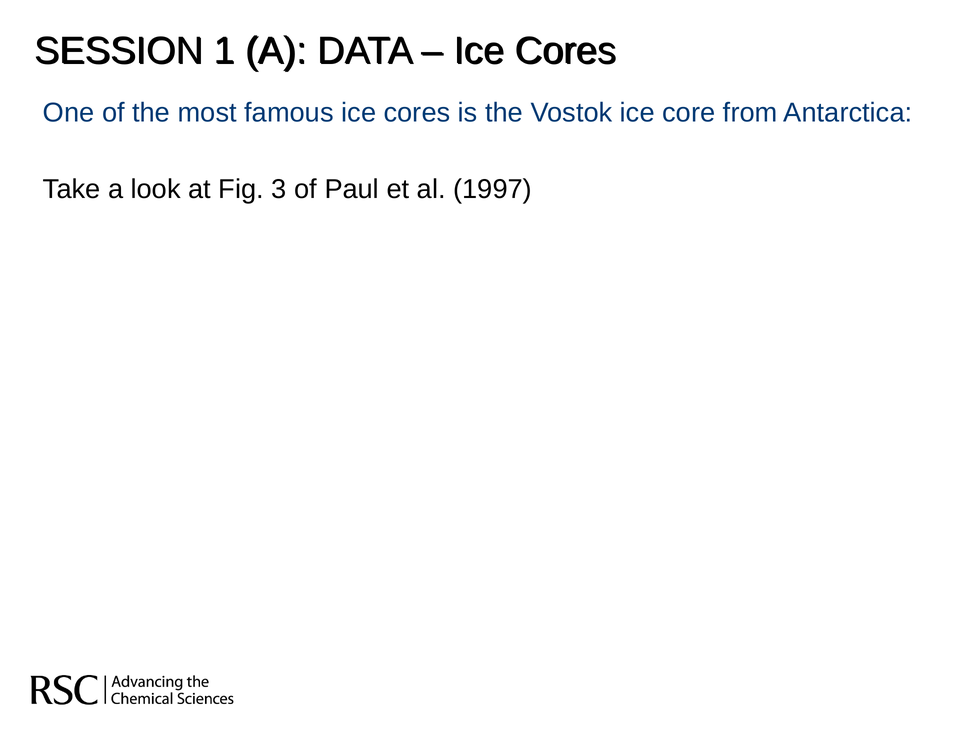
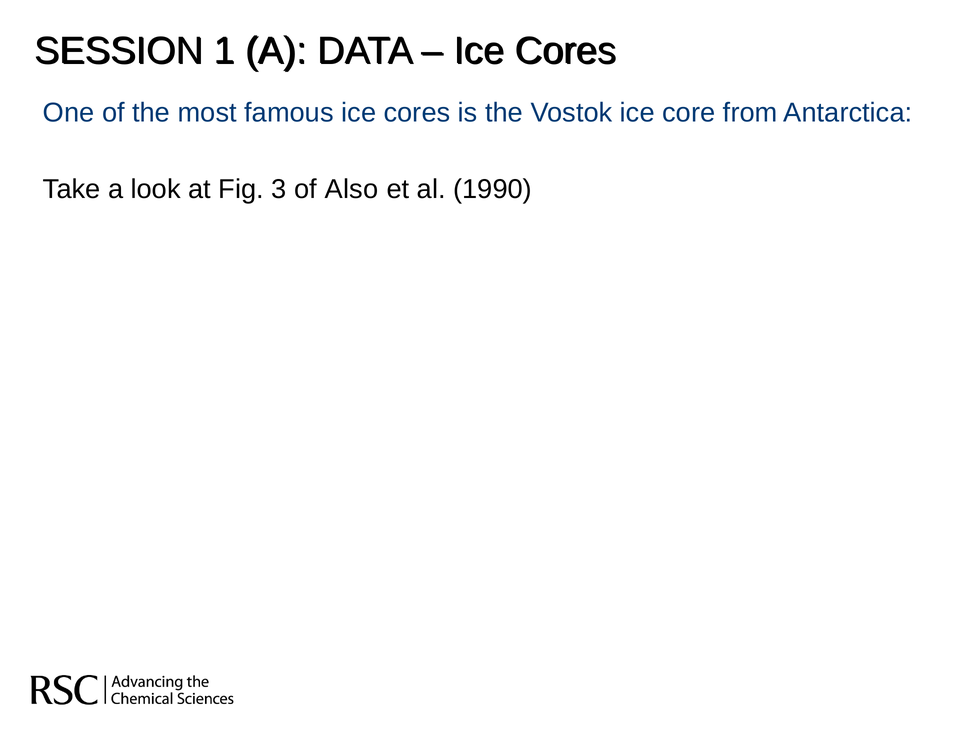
Paul: Paul -> Also (352, 189)
1997: 1997 -> 1990 (493, 189)
